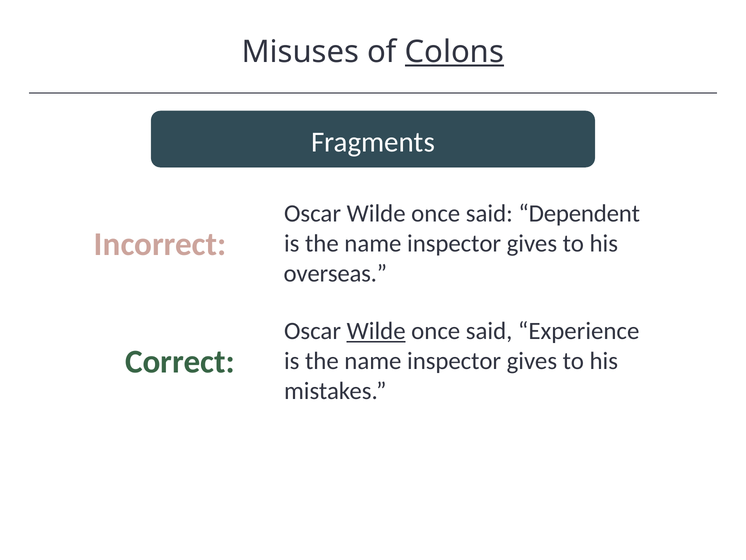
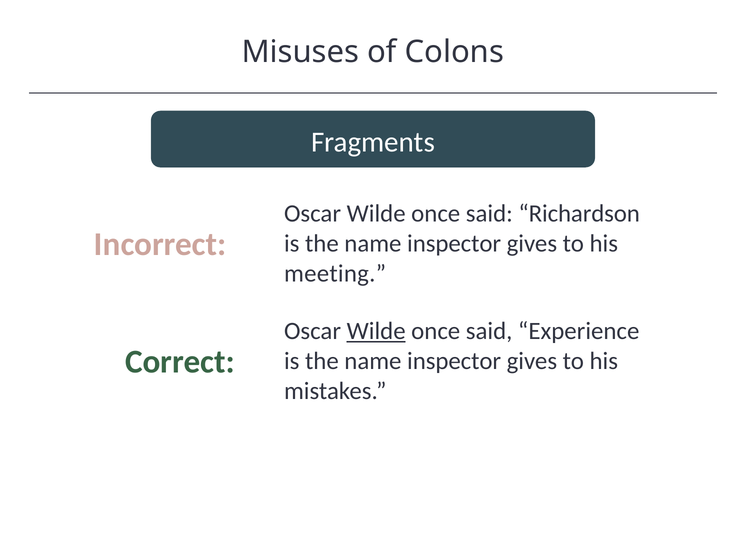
Colons underline: present -> none (454, 52)
Dependent: Dependent -> Richardson (579, 214)
overseas: overseas -> meeting (335, 273)
